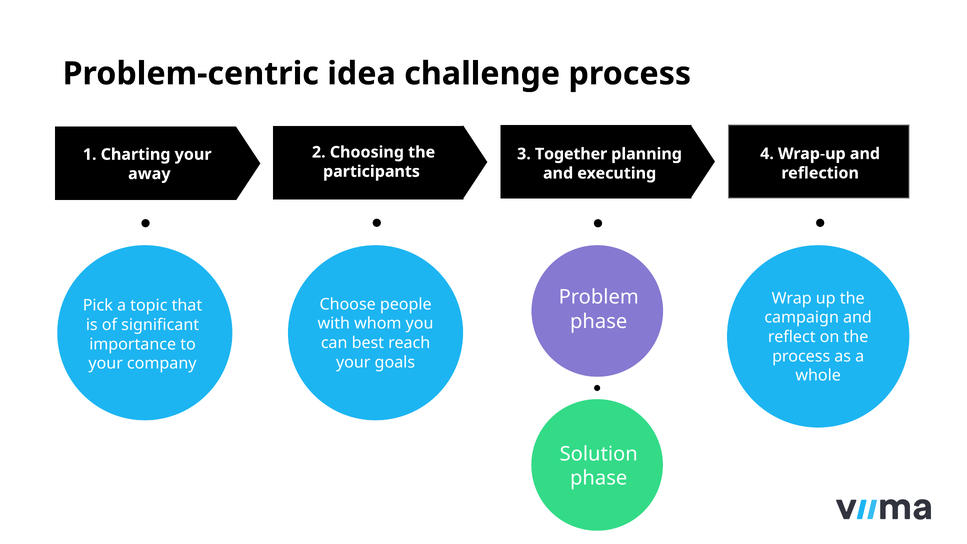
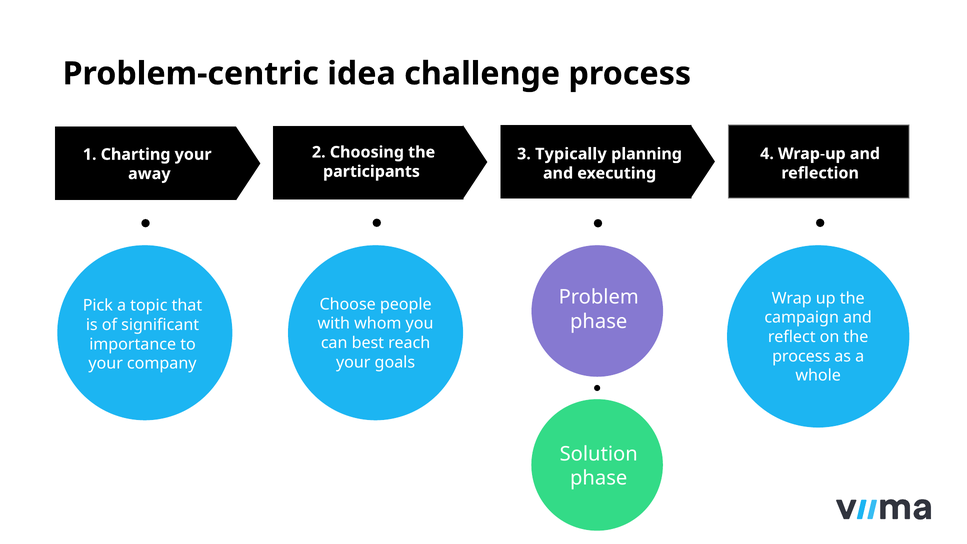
Together: Together -> Typically (571, 154)
